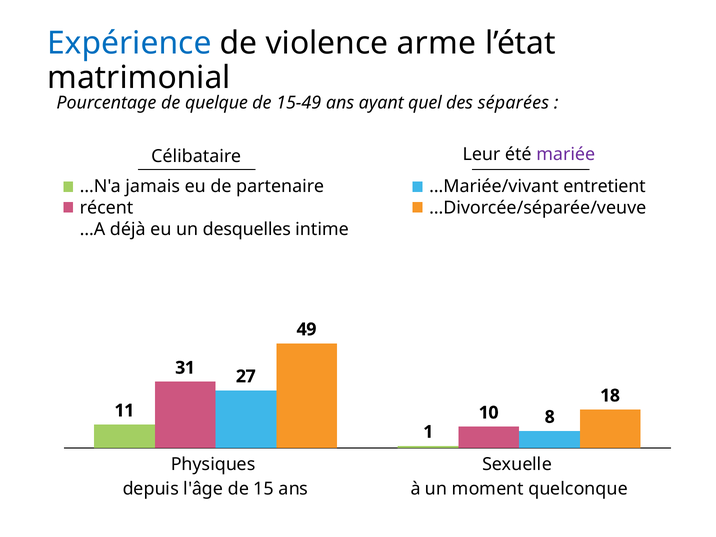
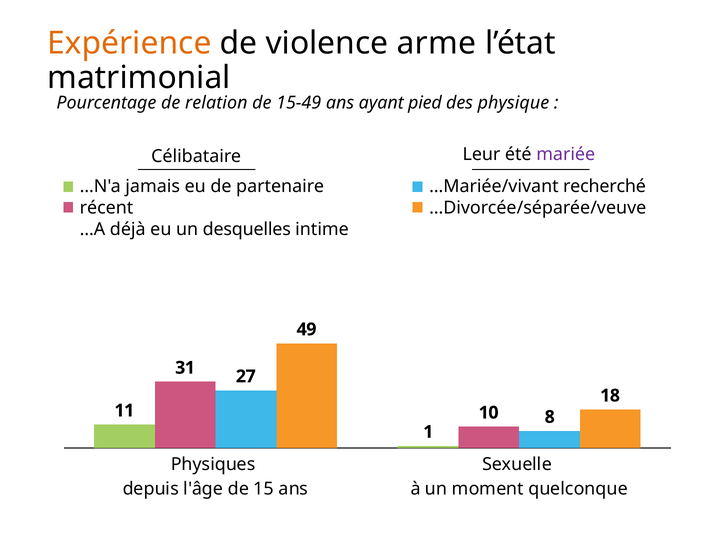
Expérience colour: blue -> orange (129, 43)
quelque: quelque -> relation (216, 103)
quel: quel -> pied (425, 103)
séparées: séparées -> physique (513, 103)
entretient: entretient -> recherché (604, 186)
